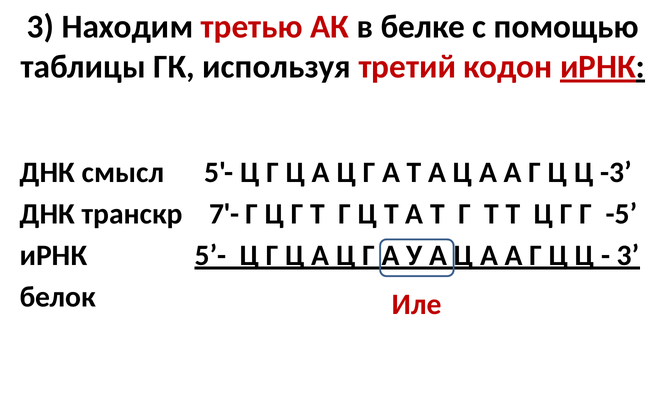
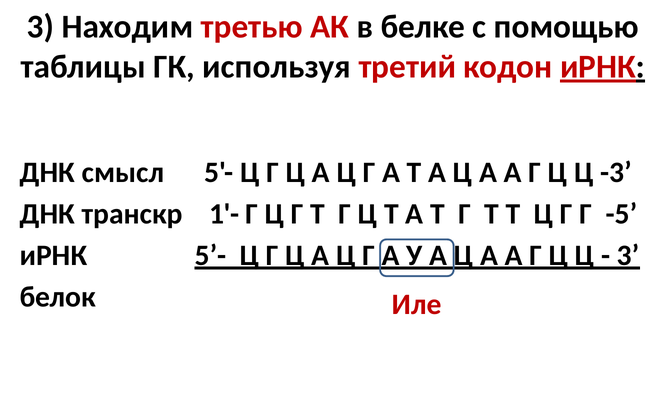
7'-: 7'- -> 1'- (224, 214)
